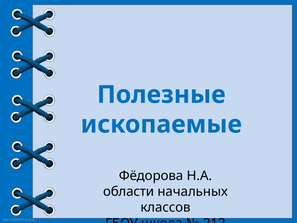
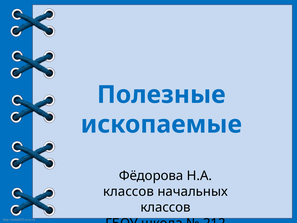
области: области -> классов (129, 191)
